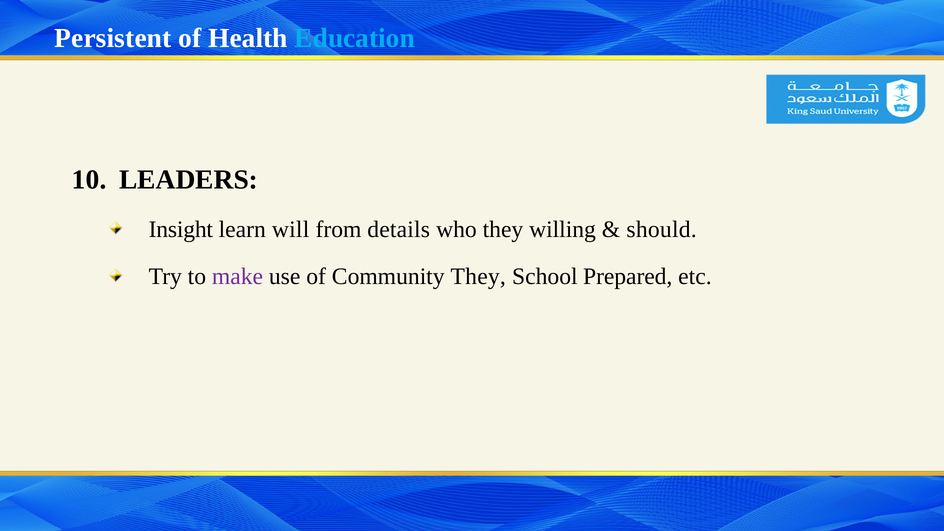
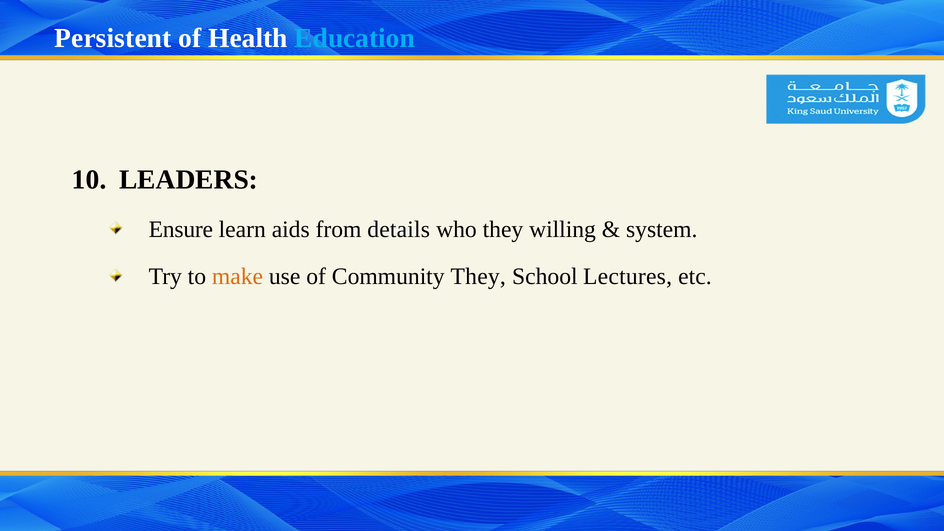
Insight: Insight -> Ensure (181, 229)
will: will -> aids (291, 229)
should: should -> system (662, 229)
make colour: purple -> orange (238, 277)
Prepared: Prepared -> Lectures (628, 277)
